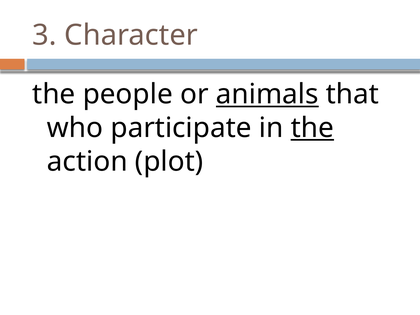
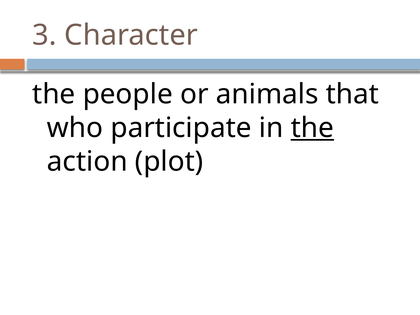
animals underline: present -> none (267, 94)
